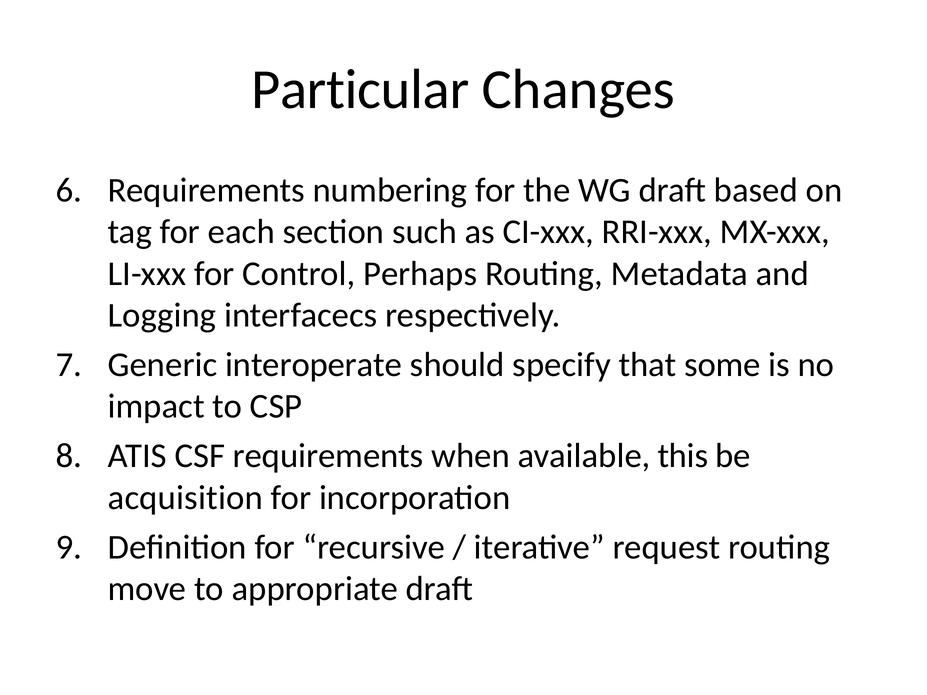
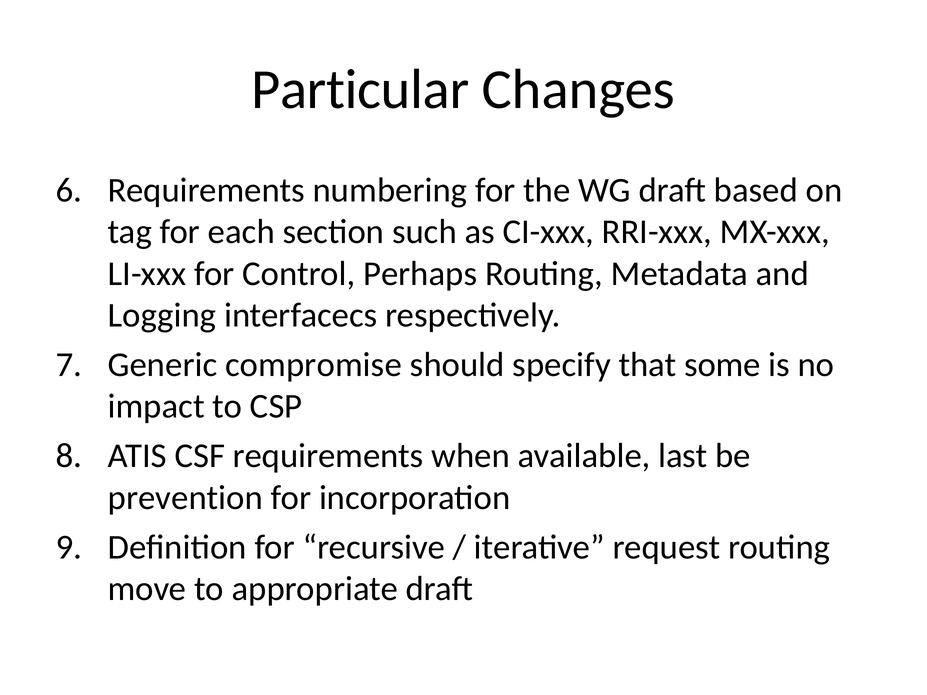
interoperate: interoperate -> compromise (314, 365)
this: this -> last (683, 456)
acquisition: acquisition -> prevention (185, 498)
